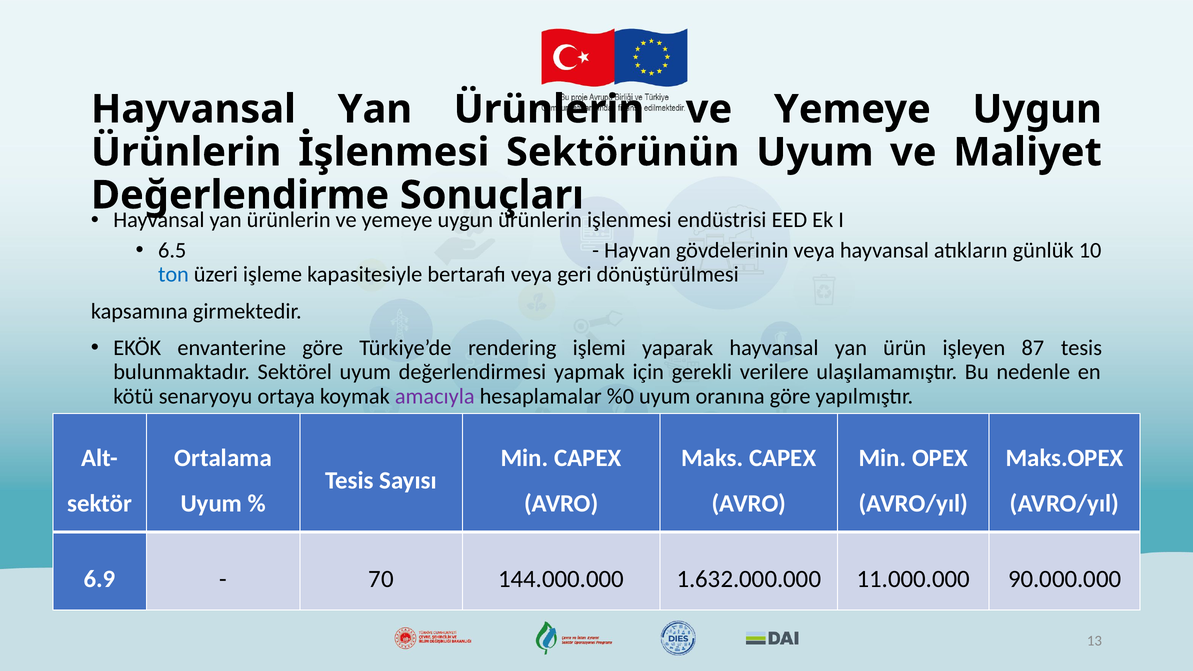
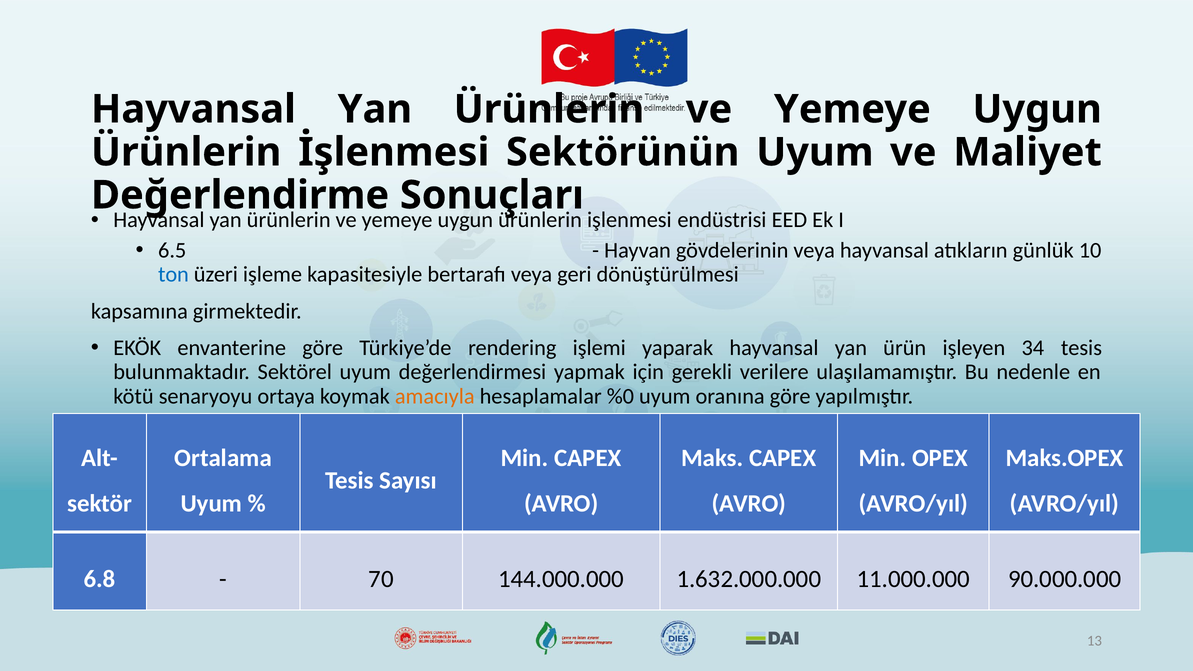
87: 87 -> 34 (1033, 348)
amacıyla colour: purple -> orange (435, 396)
6.9: 6.9 -> 6.8 (100, 579)
